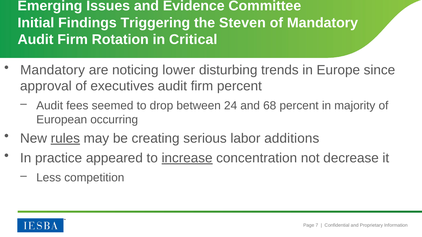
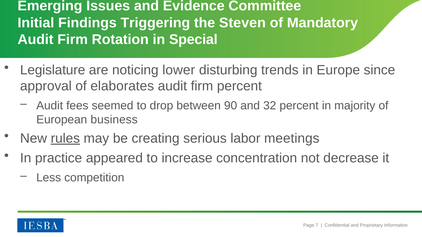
Critical: Critical -> Special (193, 40)
Mandatory: Mandatory -> Legislature (53, 70)
executives: executives -> elaborates (122, 86)
24: 24 -> 90 (231, 106)
68: 68 -> 32 (270, 106)
occurring: occurring -> business (114, 120)
additions: additions -> meetings (292, 139)
increase underline: present -> none (187, 158)
